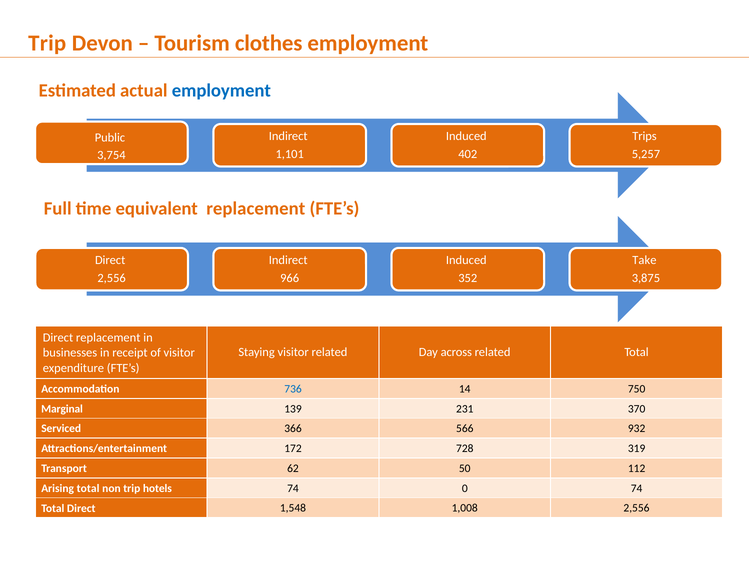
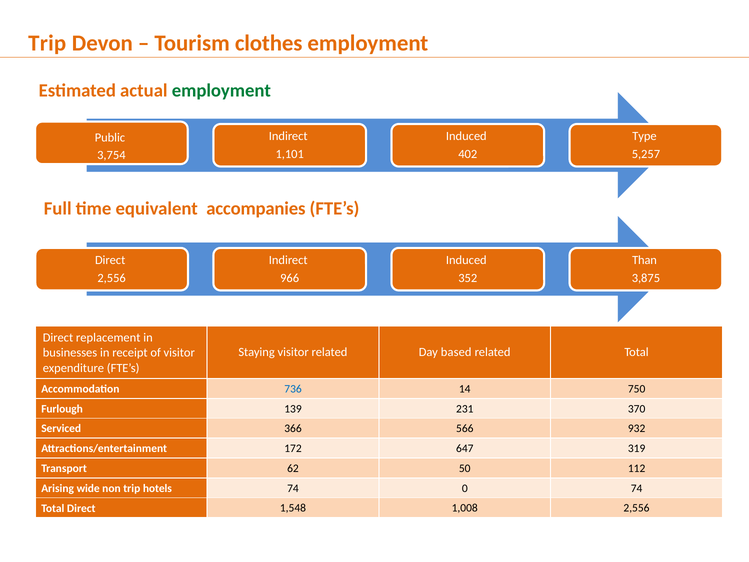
employment colour: blue -> green (221, 91)
Trips: Trips -> Type (644, 136)
equivalent replacement: replacement -> accompanies (256, 209)
Take: Take -> Than (645, 260)
across: across -> based (456, 352)
Marginal: Marginal -> Furlough (62, 409)
728: 728 -> 647 (465, 448)
Arising total: total -> wide (88, 488)
